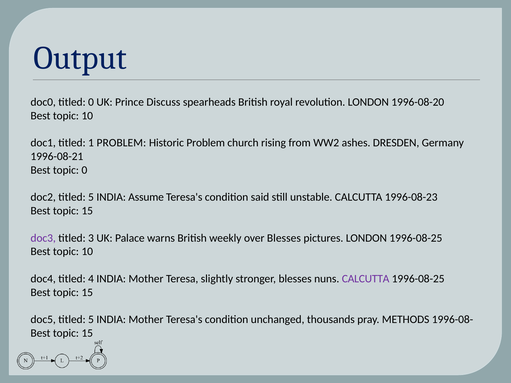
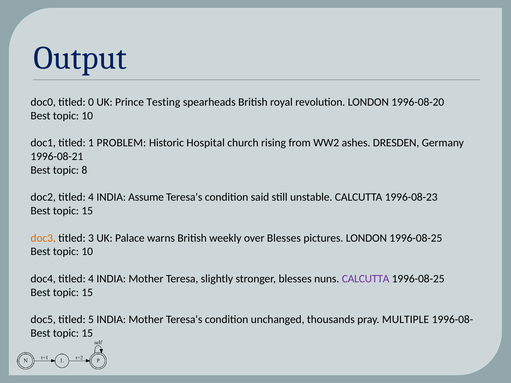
Discuss: Discuss -> Testing (163, 102)
Historic Problem: Problem -> Hospital (206, 143)
topic 0: 0 -> 8 (84, 170)
doc2 titled 5: 5 -> 4 (91, 197)
doc3 colour: purple -> orange (43, 238)
METHODS: METHODS -> MULTIPLE (406, 320)
